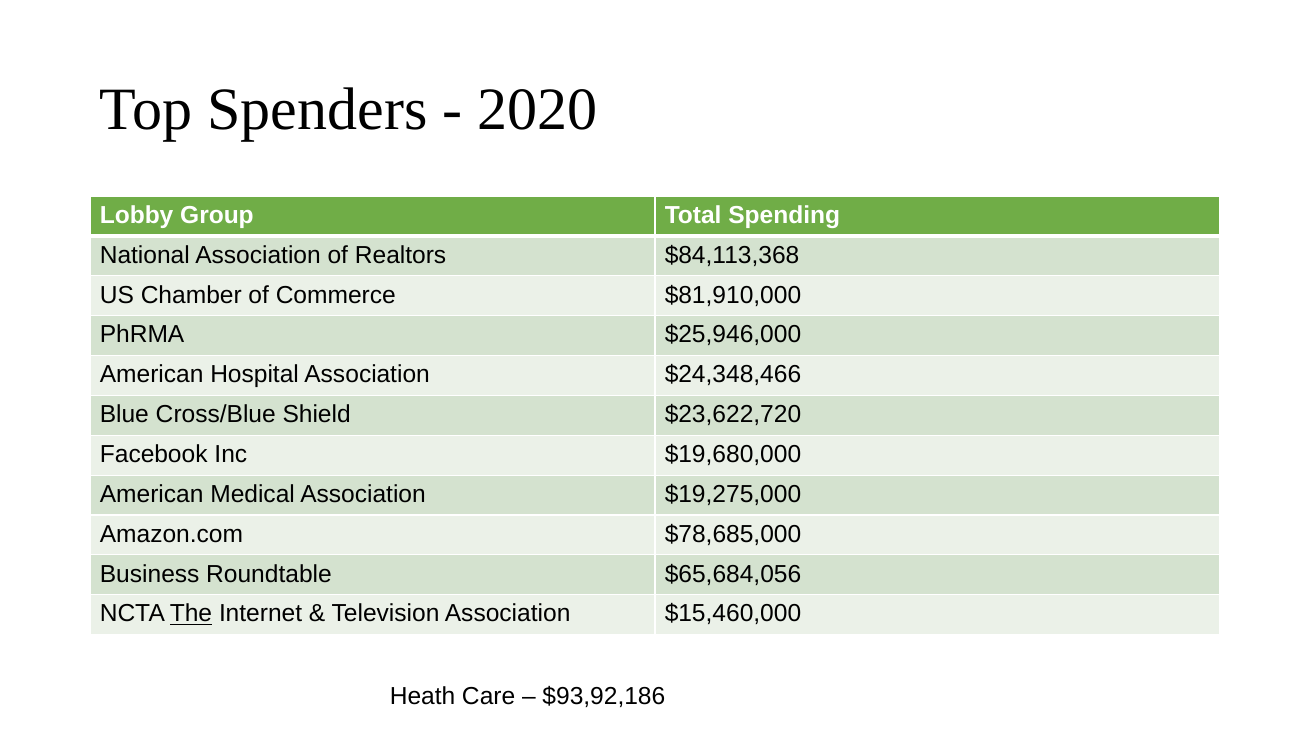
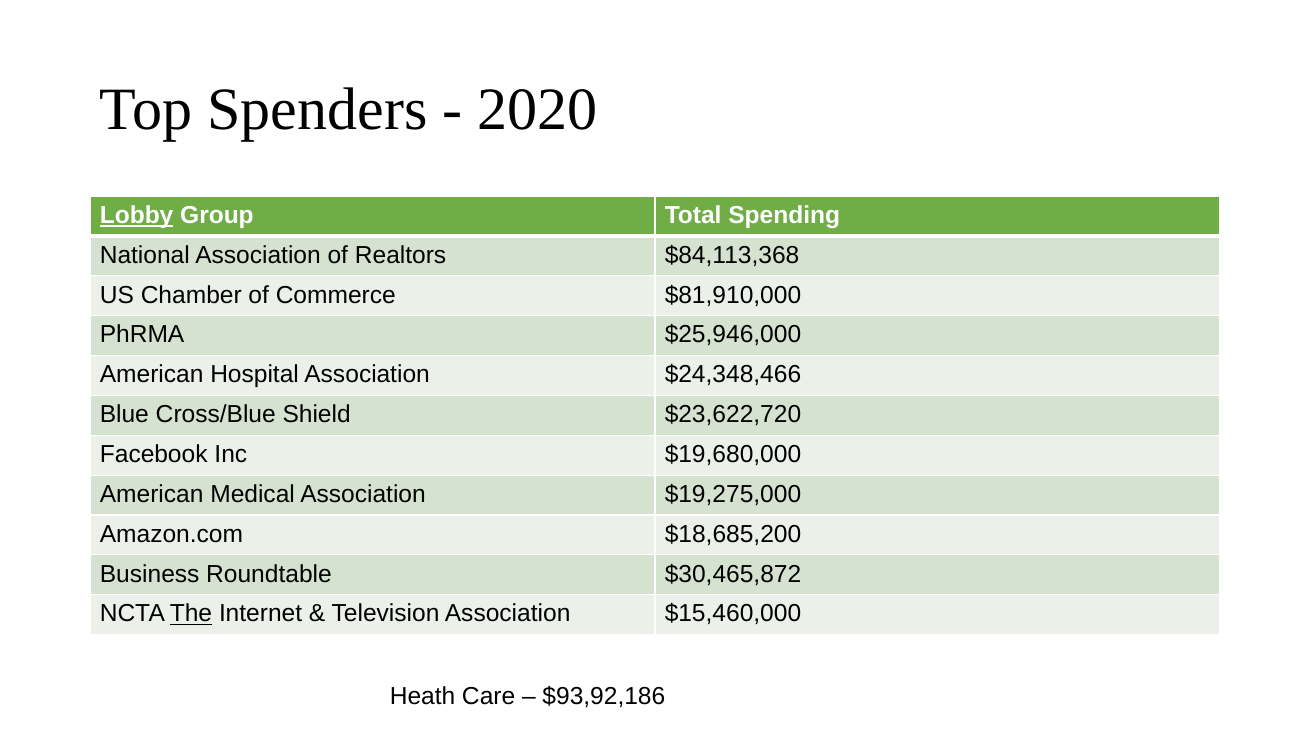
Lobby underline: none -> present (137, 215)
$78,685,000: $78,685,000 -> $18,685,200 (733, 534)
$65,684,056: $65,684,056 -> $30,465,872 (733, 574)
